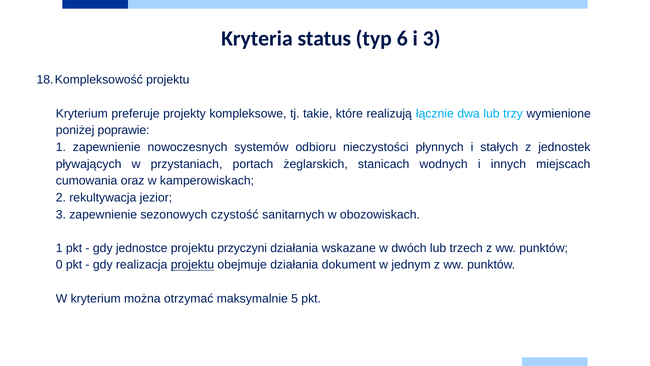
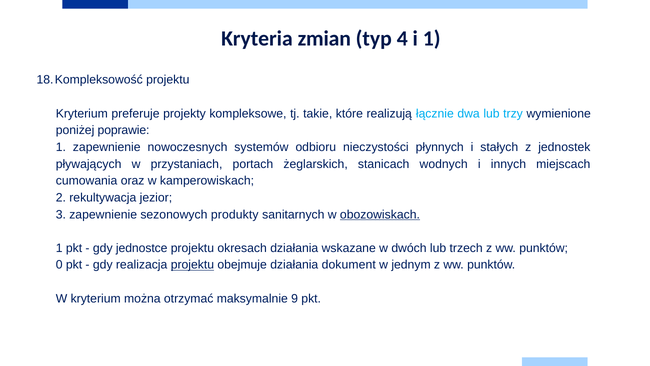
status: status -> zmian (324, 38)
6: 6 -> 4 (402, 38)
i 3: 3 -> 1 (432, 38)
czystość: czystość -> produkty (235, 214)
obozowiskach underline: none -> present (380, 214)
przyczyni: przyczyni -> okresach (242, 248)
5: 5 -> 9 (295, 298)
